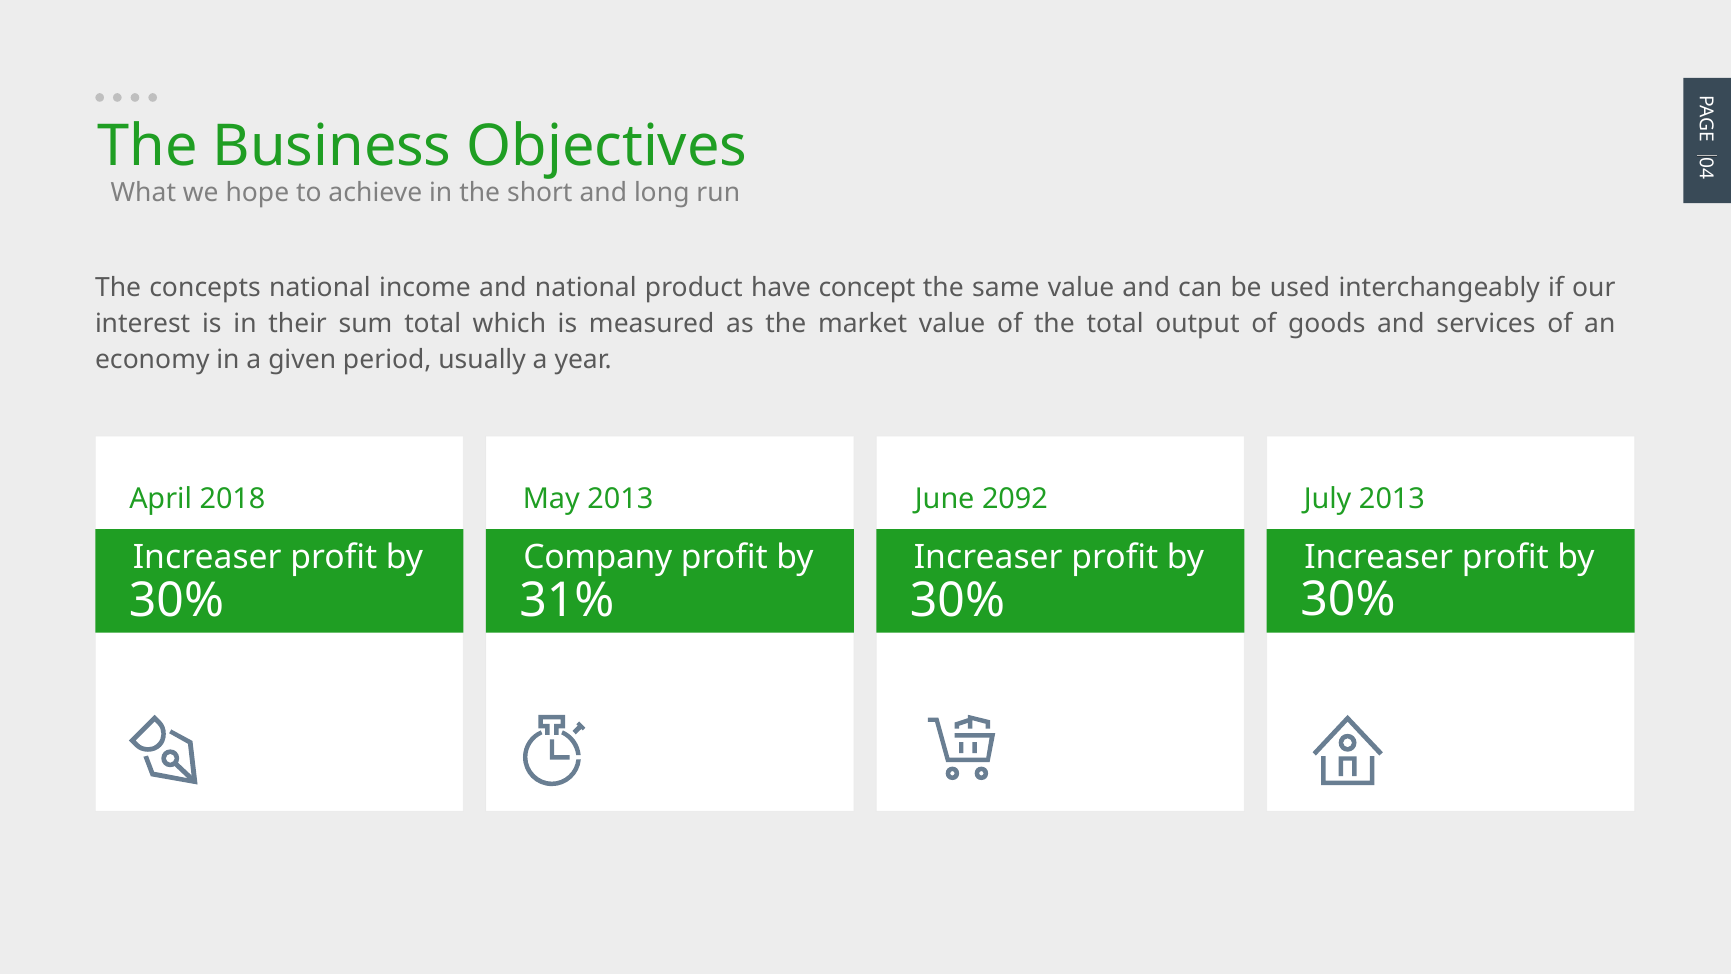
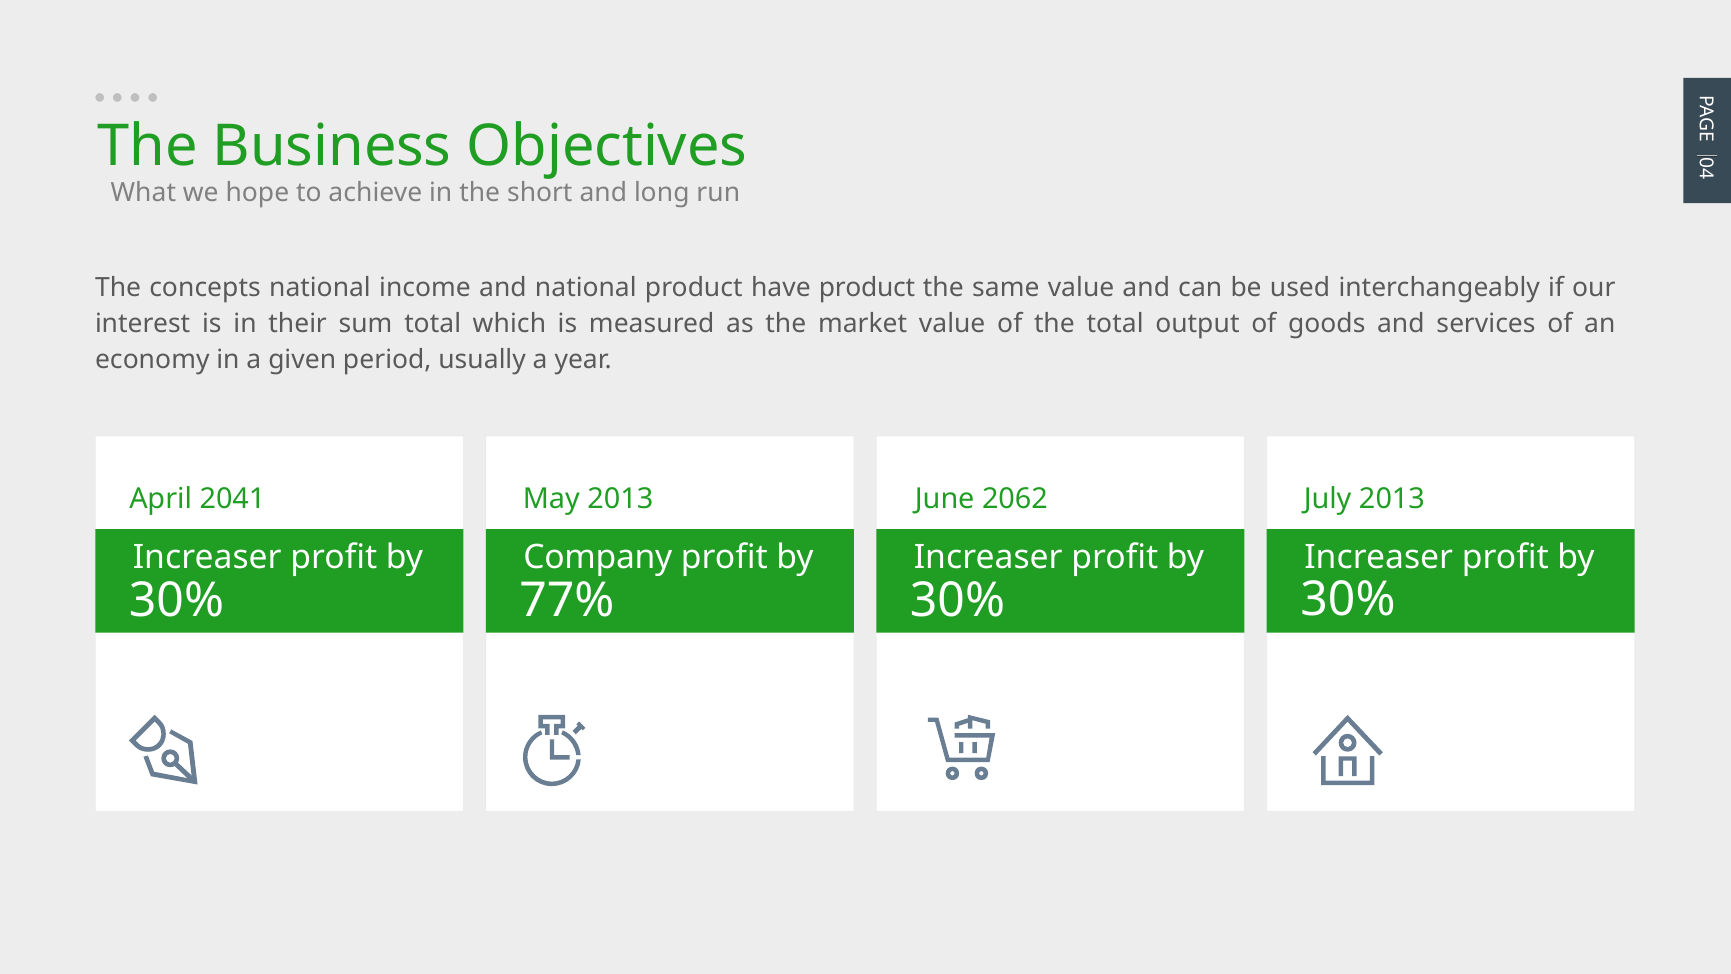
have concept: concept -> product (867, 288)
2018: 2018 -> 2041 (232, 498)
2092: 2092 -> 2062 (1015, 498)
31%: 31% -> 77% (567, 601)
